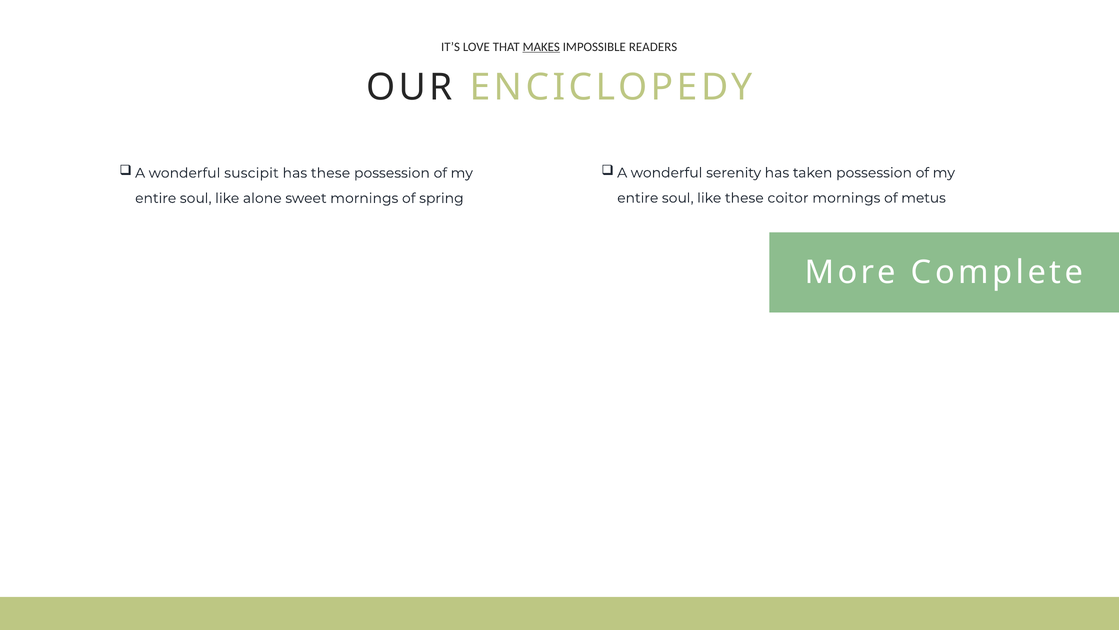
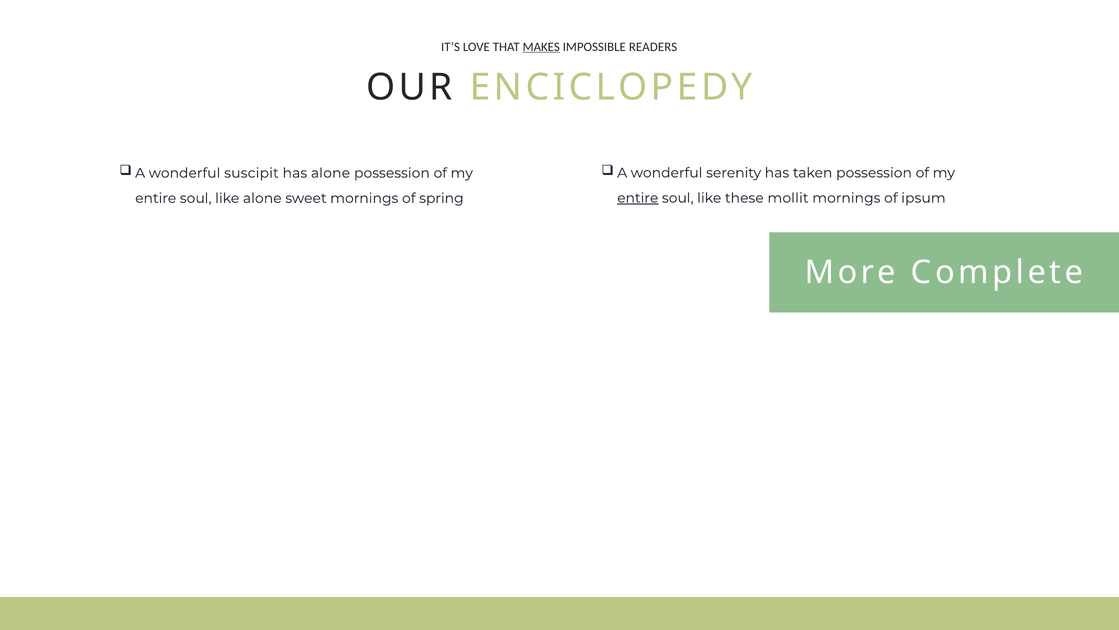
has these: these -> alone (331, 173)
entire underline: none -> present (638, 198)
coitor: coitor -> mollit (788, 198)
metus: metus -> ipsum (923, 198)
